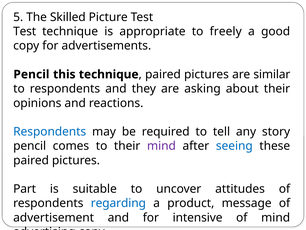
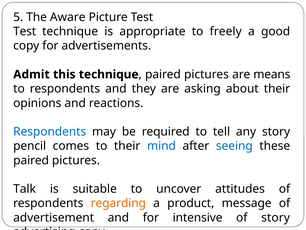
Skilled: Skilled -> Aware (68, 17)
Pencil: Pencil -> Admit (31, 74)
similar: similar -> means (272, 74)
mind colour: purple -> blue (161, 146)
Part: Part -> Talk (25, 189)
regarding colour: blue -> orange (118, 203)
of mind: mind -> story (276, 217)
